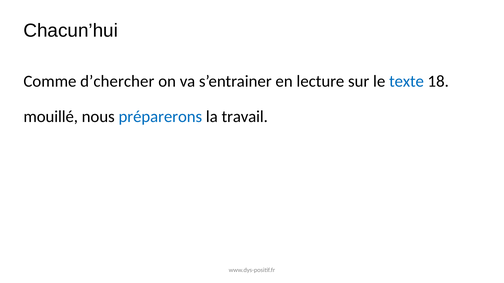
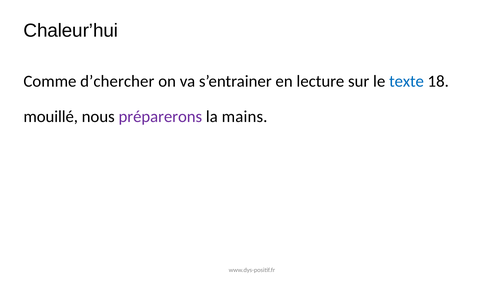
Chacun’hui: Chacun’hui -> Chaleur’hui (71, 31)
préparerons colour: blue -> purple (160, 117)
travail: travail -> mains (245, 117)
